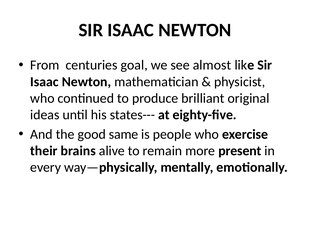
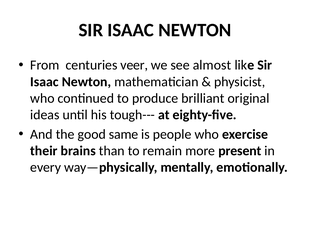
goal: goal -> veer (134, 65)
states---: states--- -> tough--- (132, 115)
alive: alive -> than (112, 150)
